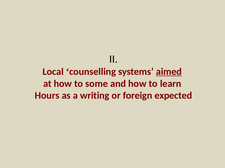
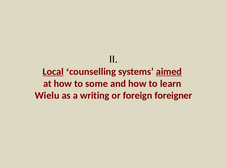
Local underline: none -> present (53, 72)
Hours: Hours -> Wielu (47, 96)
expected: expected -> foreigner (173, 96)
